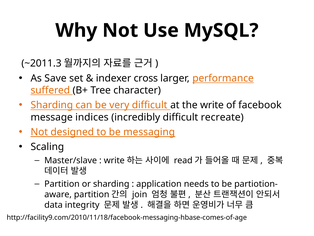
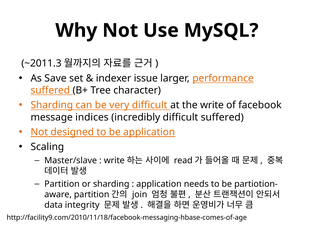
cross: cross -> issue (146, 78)
difficult recreate: recreate -> suffered (222, 117)
be messaging: messaging -> application (149, 132)
